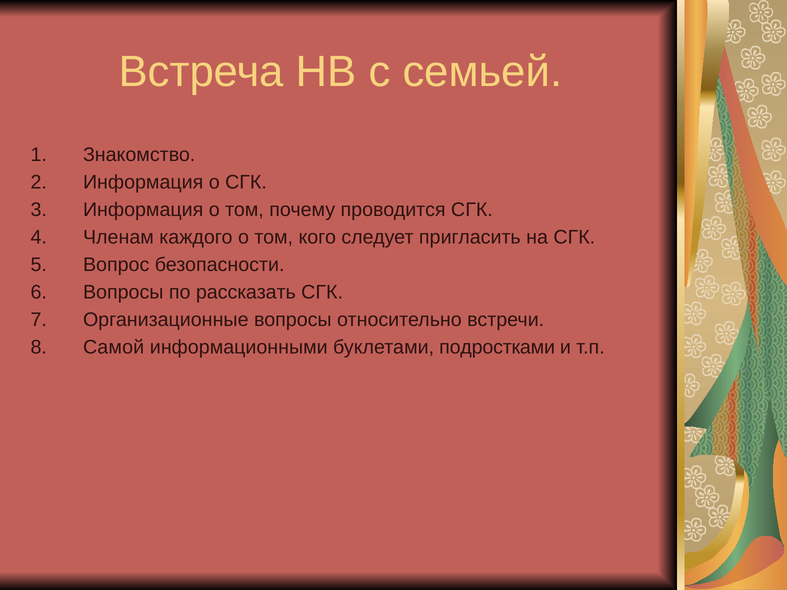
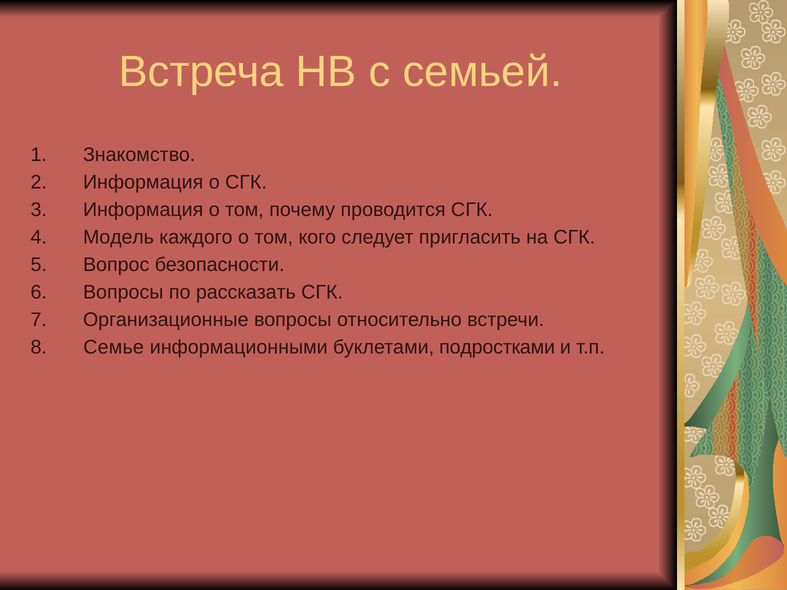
Членам: Членам -> Модель (118, 237)
Самой: Самой -> Семье (114, 348)
